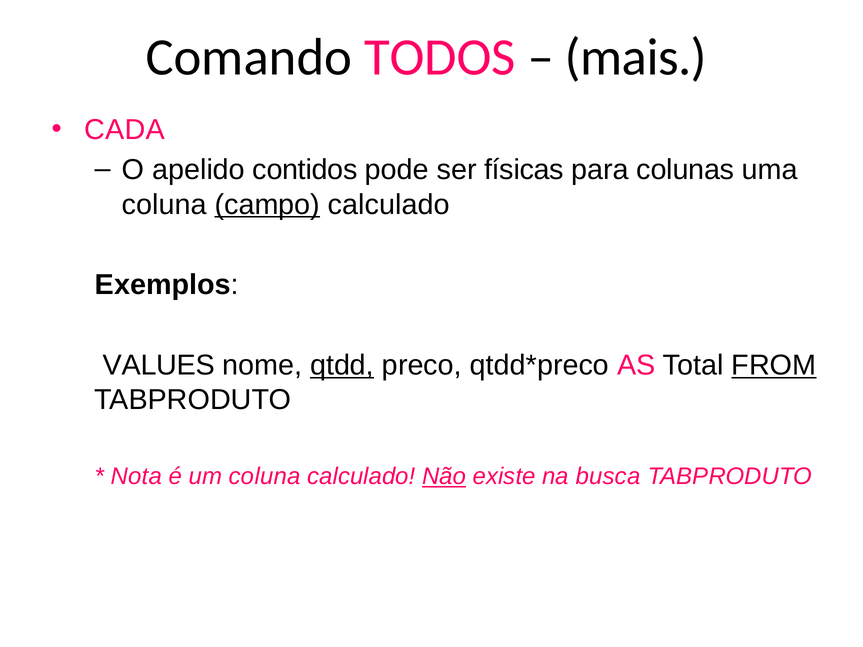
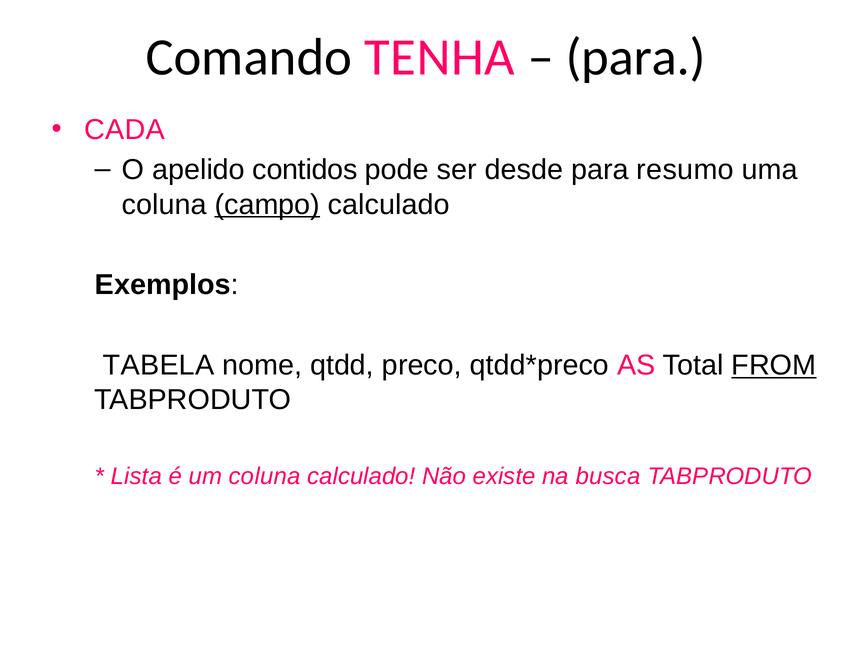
TODOS: TODOS -> TENHA (440, 58)
mais: mais -> para (636, 58)
físicas: físicas -> desde (524, 170)
colunas: colunas -> resumo (685, 170)
VALUES: VALUES -> TABELA (159, 366)
qtdd underline: present -> none (342, 366)
Nota: Nota -> Lista (136, 477)
Não underline: present -> none (444, 477)
